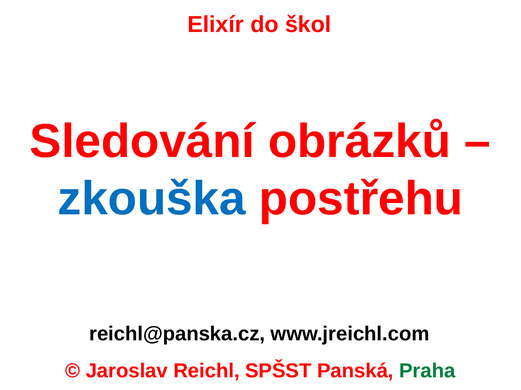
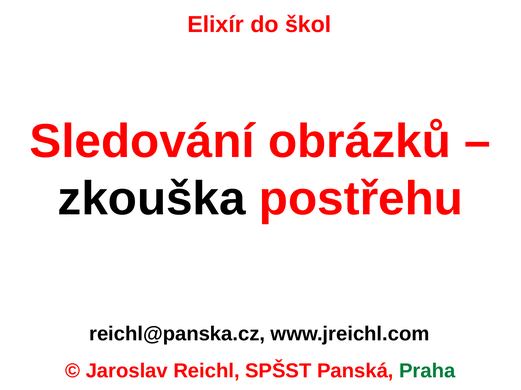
zkouška colour: blue -> black (152, 199)
